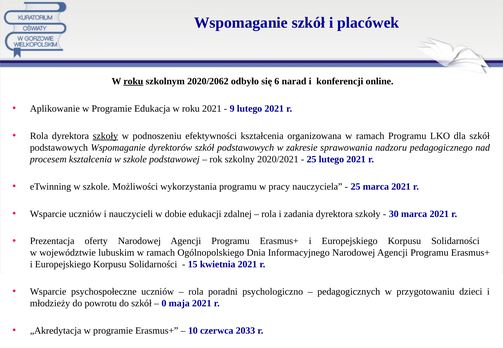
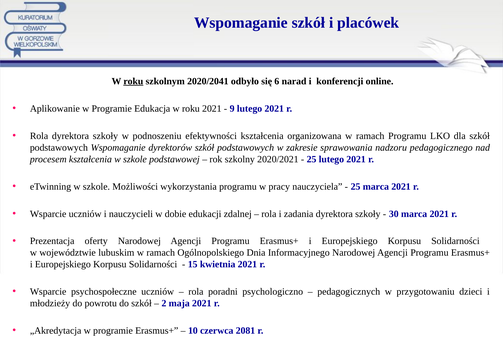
2020/2062: 2020/2062 -> 2020/2041 (208, 81)
szkoły underline: present -> none (105, 136)
0: 0 -> 2 (164, 303)
2033: 2033 -> 2081 (245, 331)
